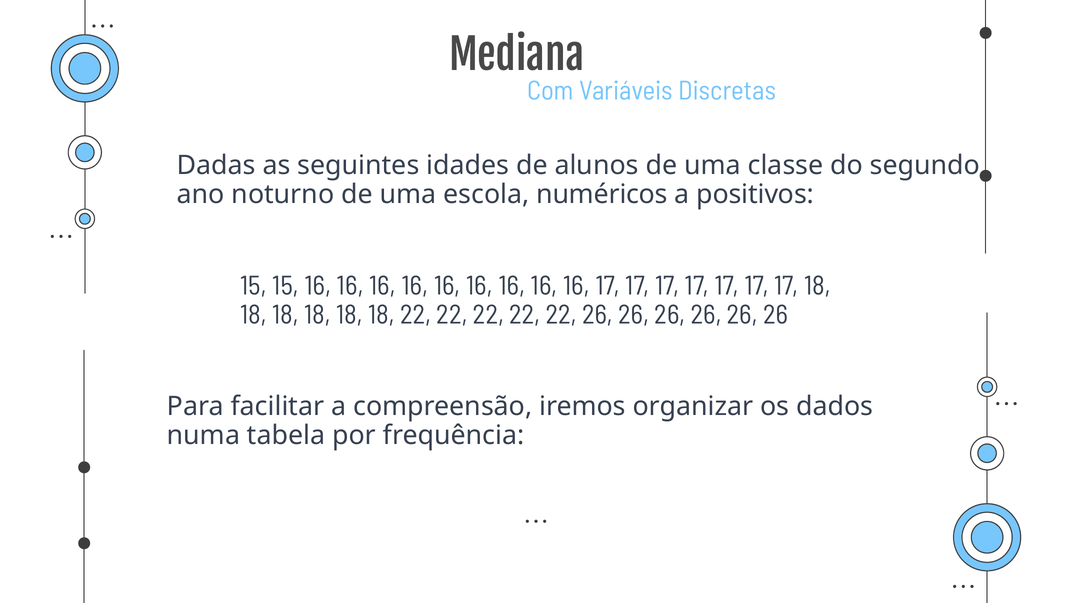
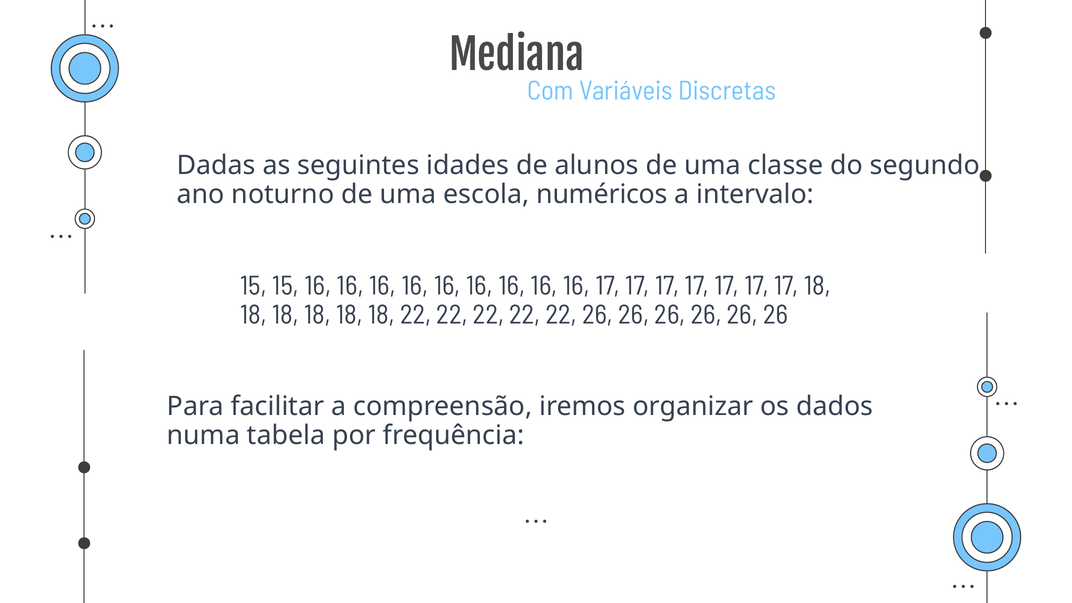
positivos: positivos -> intervalo (755, 194)
